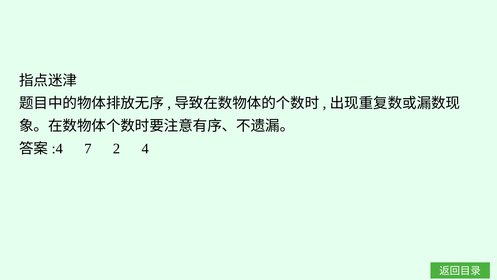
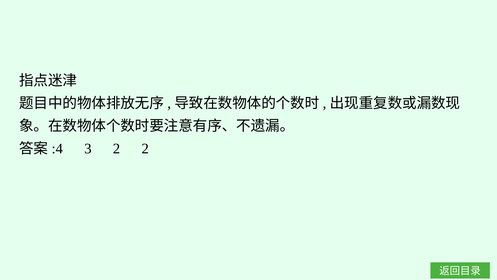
7: 7 -> 3 (88, 148)
2 4: 4 -> 2 (145, 148)
